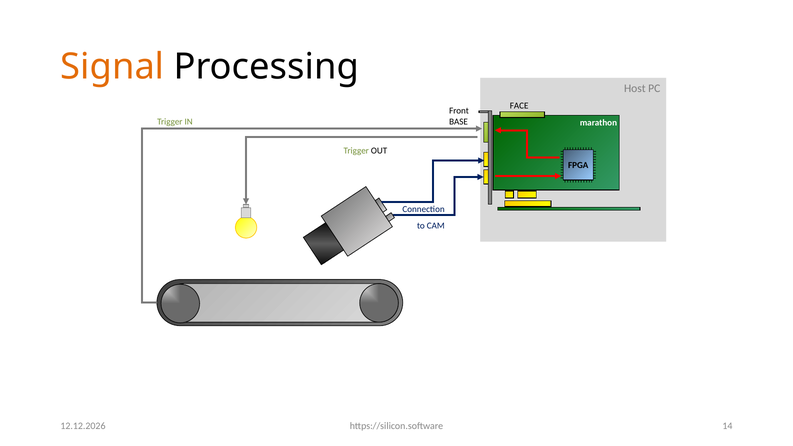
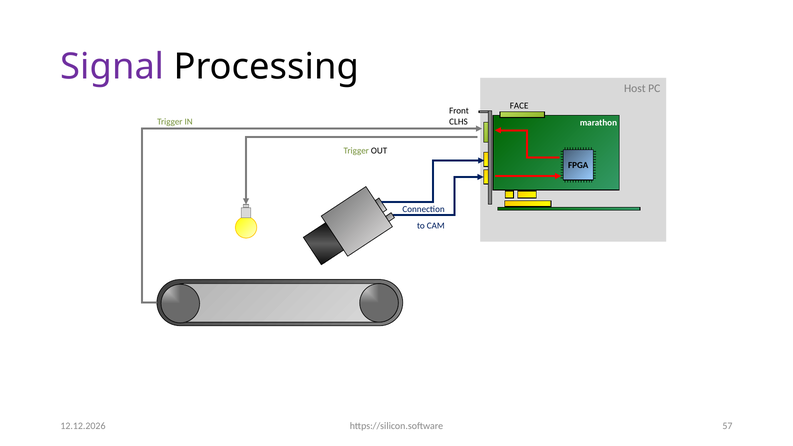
Signal colour: orange -> purple (112, 67)
BASE: BASE -> CLHS (458, 122)
14: 14 -> 57 (727, 426)
